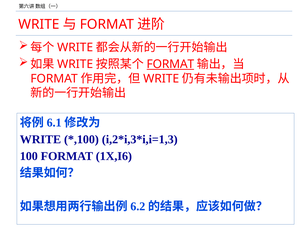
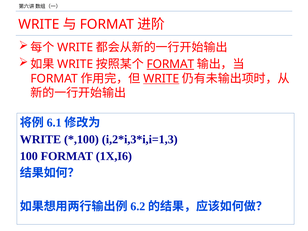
WRITE underline: none -> present (161, 79)
